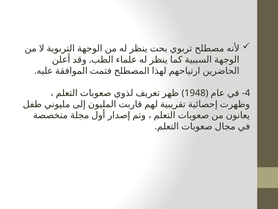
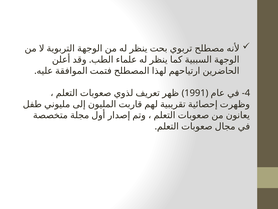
1948: 1948 -> 1991 (195, 93)
